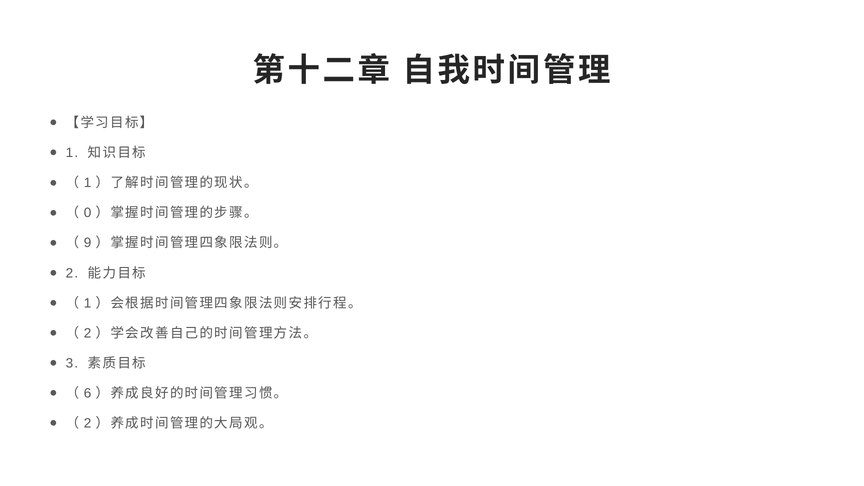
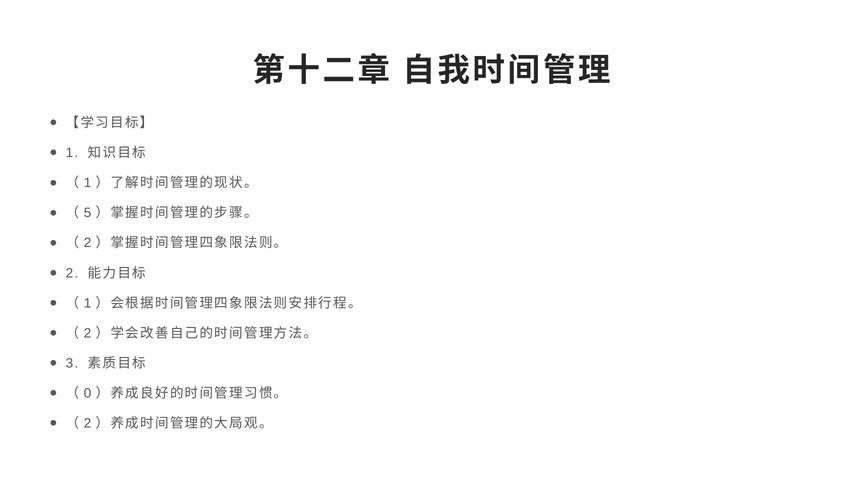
0: 0 -> 5 (88, 213)
9: 9 -> 2 (88, 243)
6: 6 -> 0 (88, 393)
